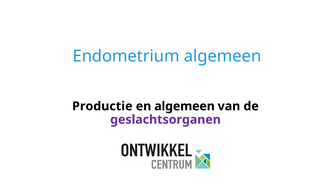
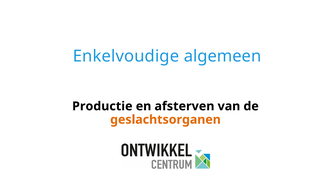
Endometrium: Endometrium -> Enkelvoudige (126, 56)
en algemeen: algemeen -> afsterven (184, 106)
geslachtsorganen colour: purple -> orange (165, 120)
